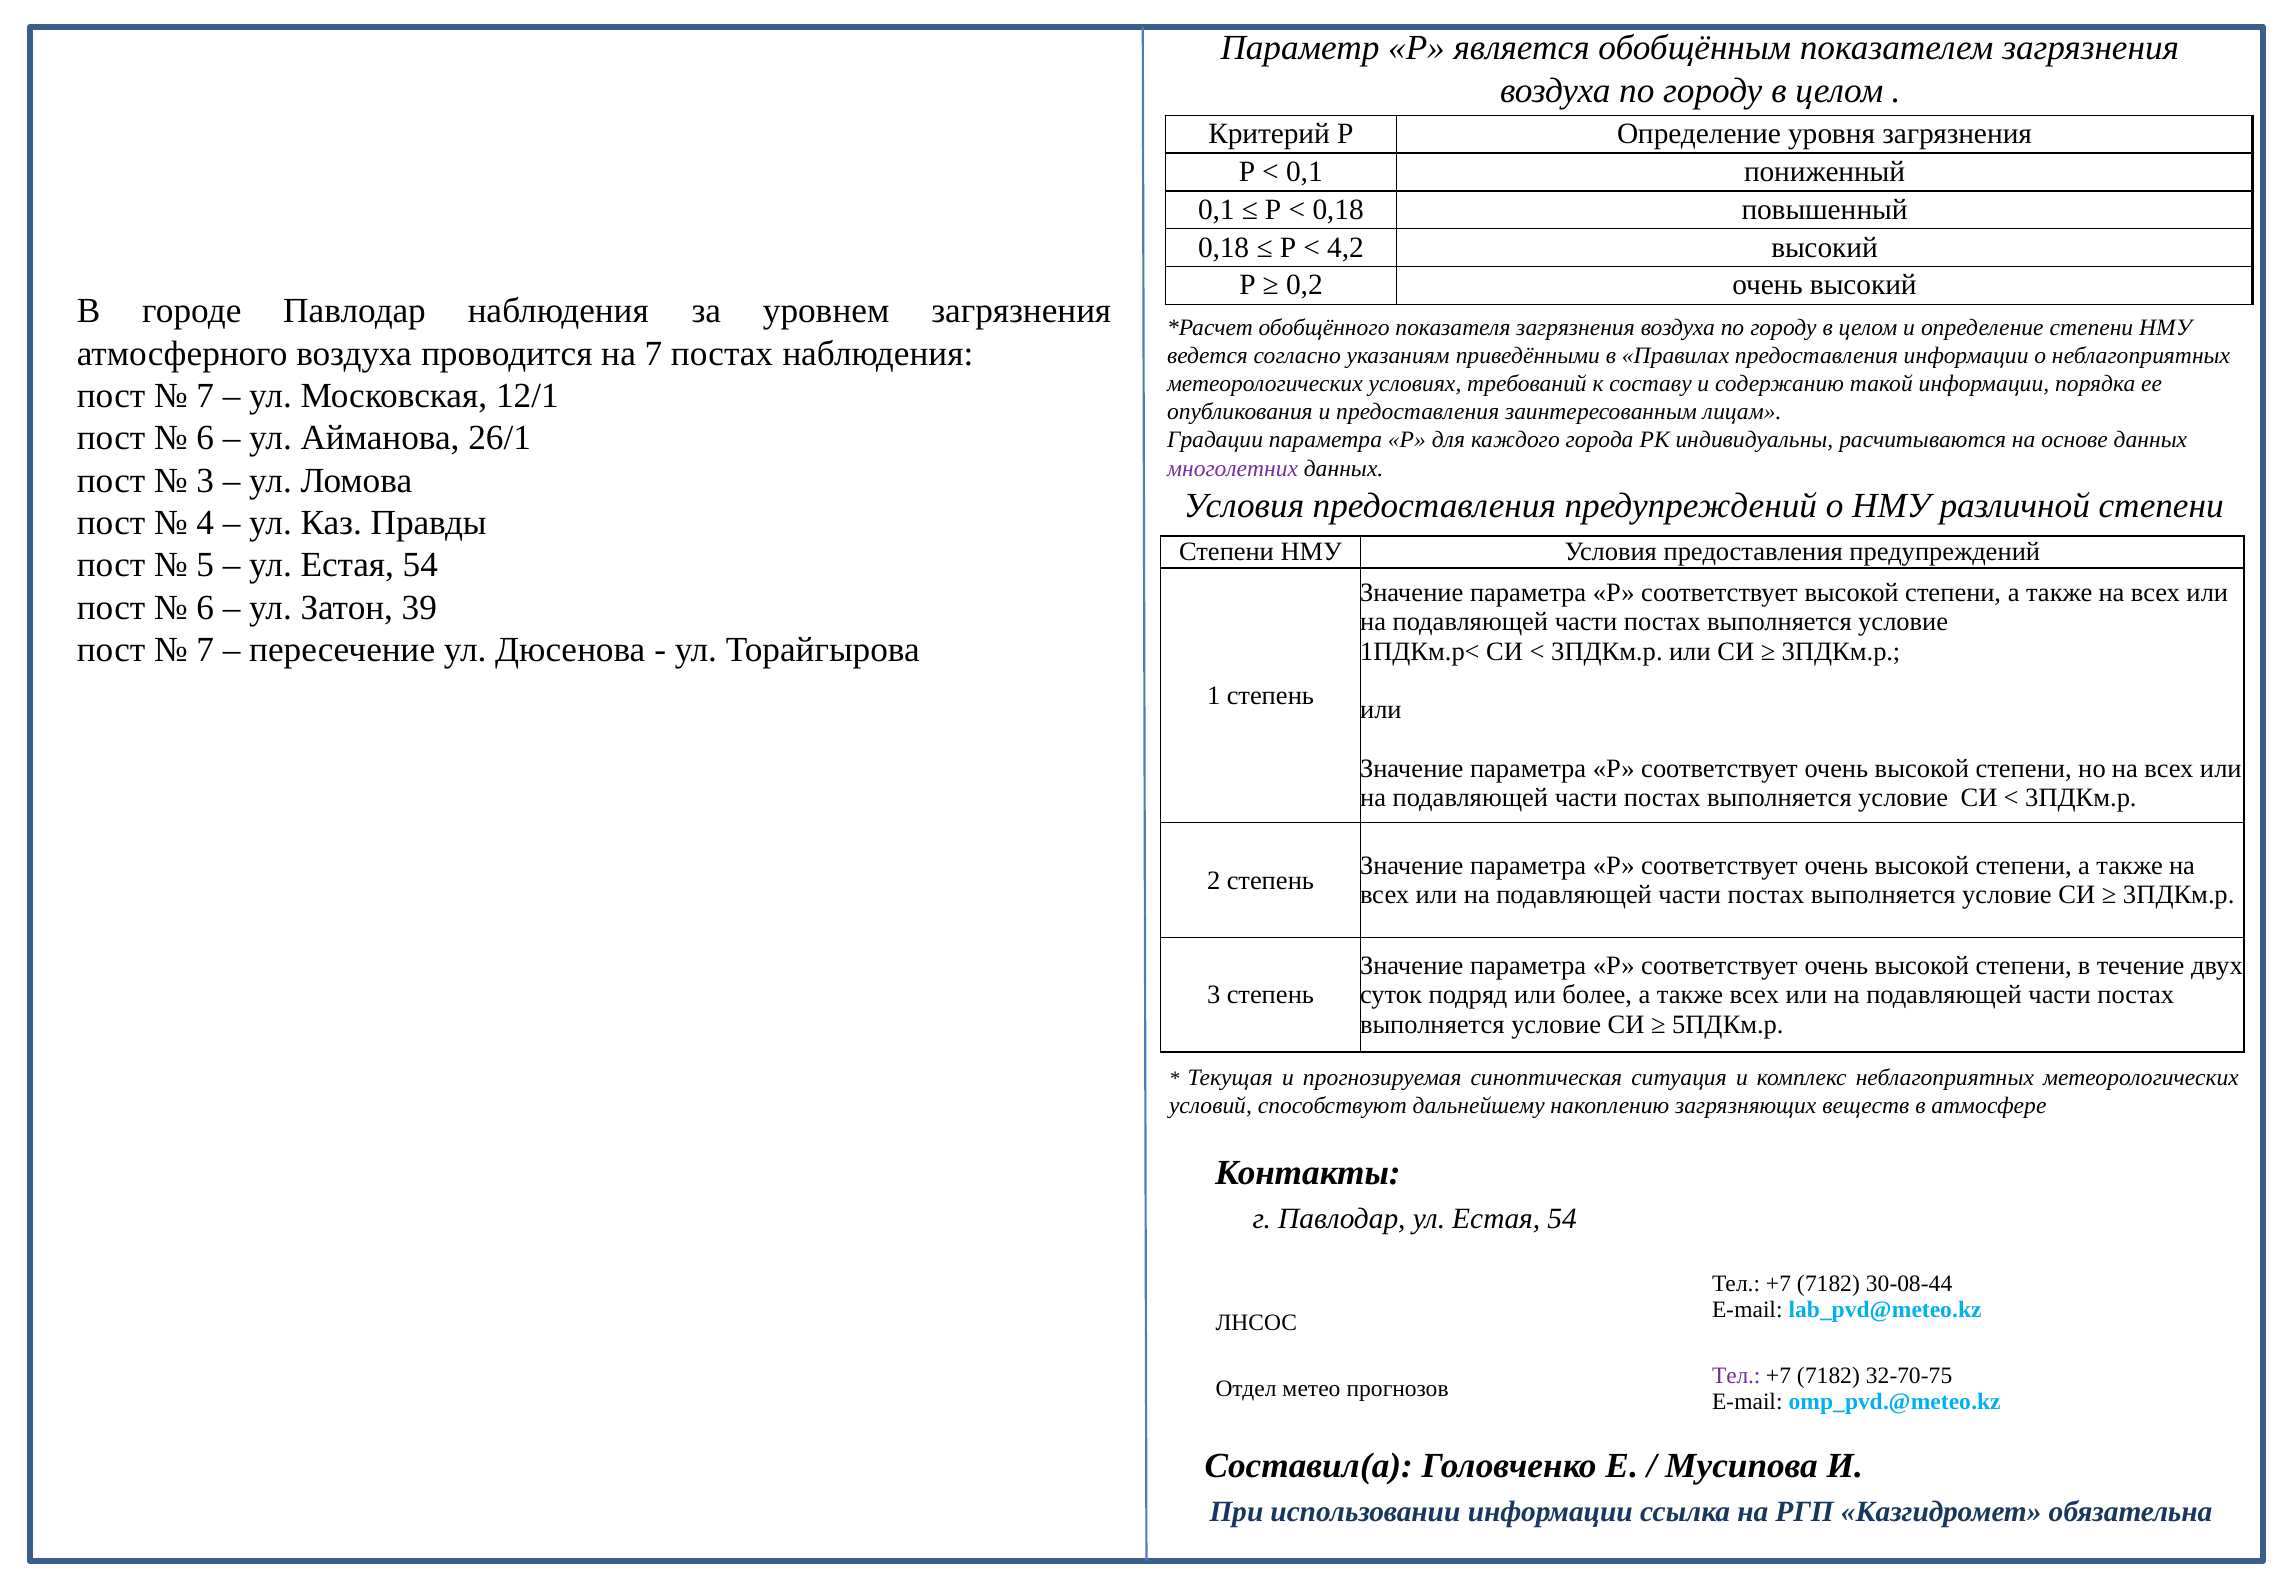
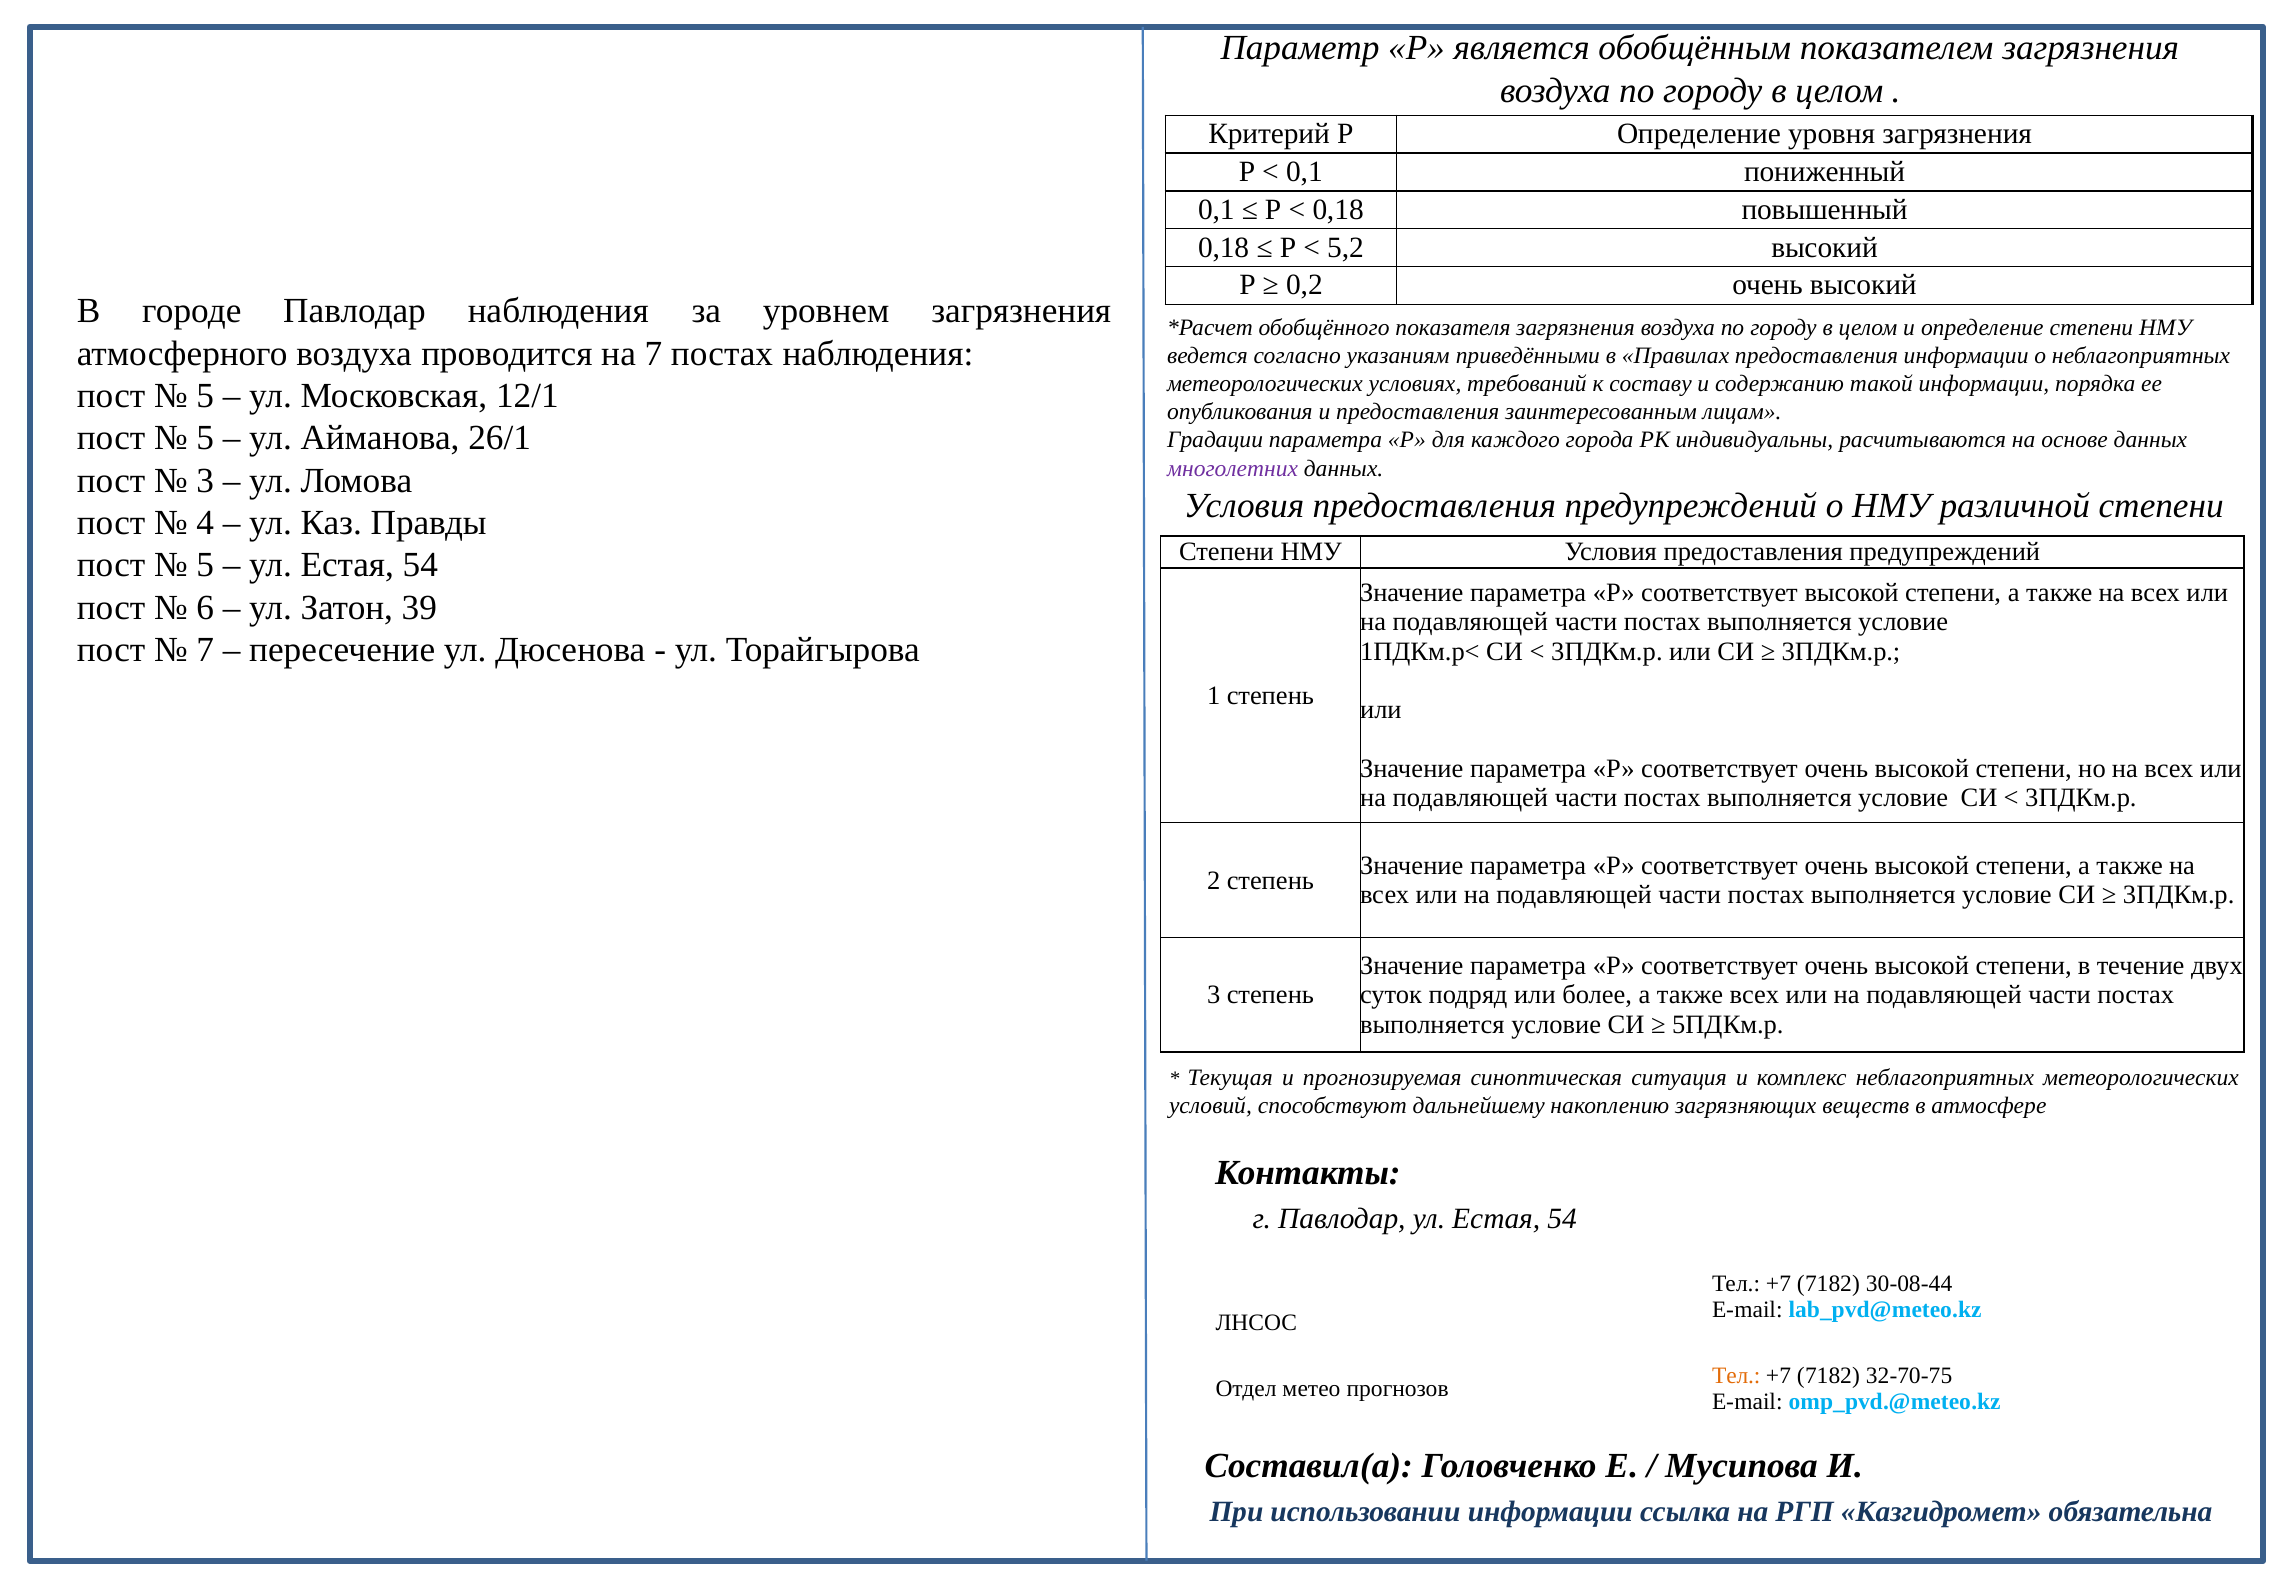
4,2: 4,2 -> 5,2 (1345, 247)
7: 7 -> 5 (205, 396)
6: 6 -> 5 (205, 438)
Тел colour: purple -> orange (1736, 1375)
